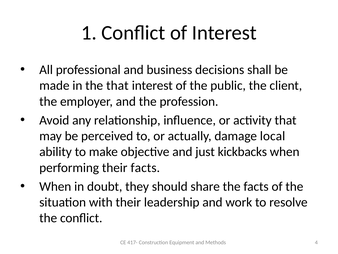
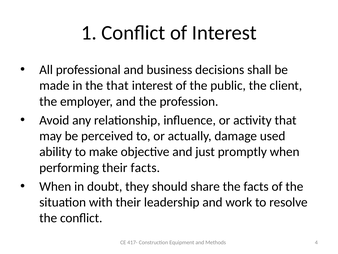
local: local -> used (273, 136)
kickbacks: kickbacks -> promptly (242, 152)
